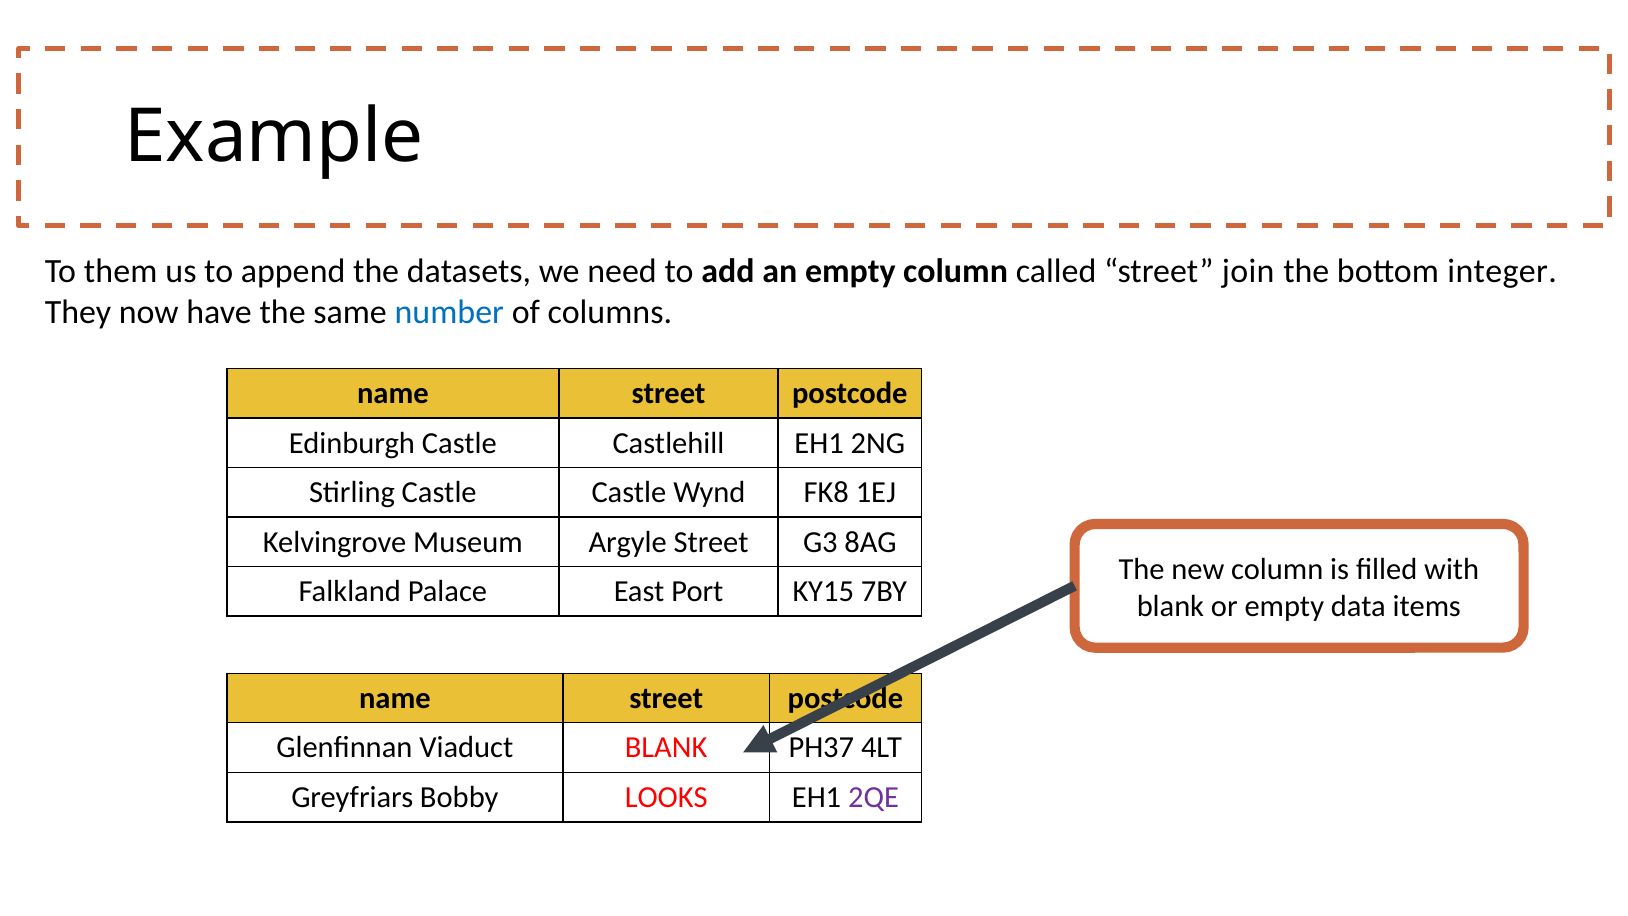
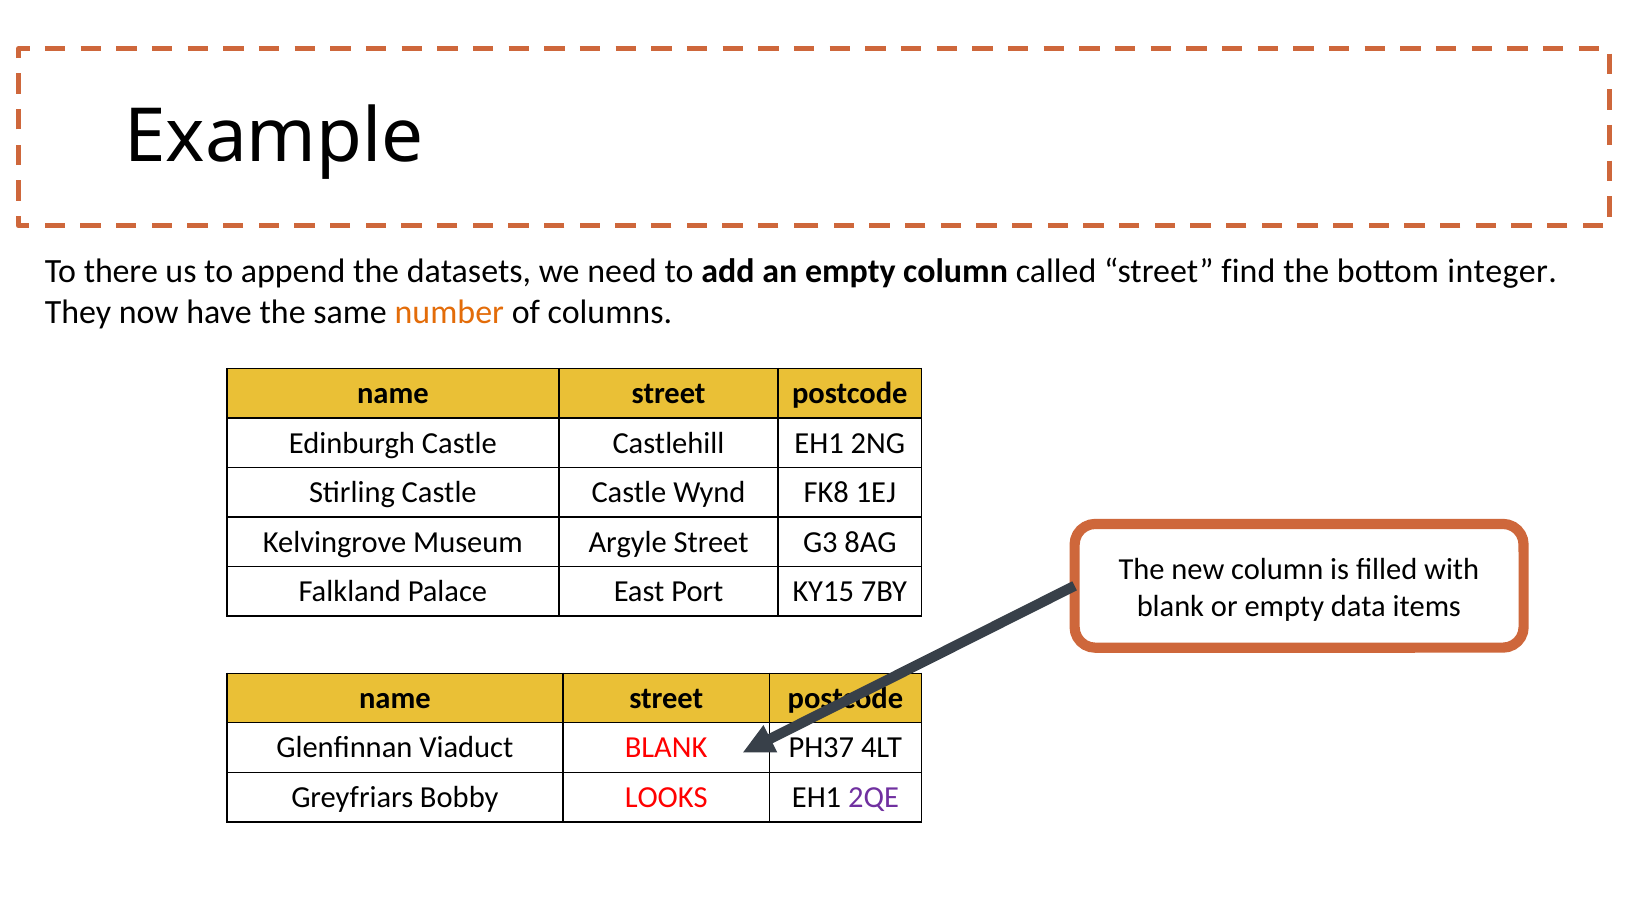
them: them -> there (121, 271)
join: join -> find (1248, 271)
number colour: blue -> orange (449, 312)
